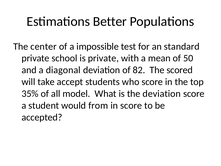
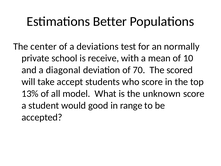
impossible: impossible -> deviations (98, 46)
standard: standard -> normally (182, 46)
is private: private -> receive (103, 58)
50: 50 -> 10 (188, 58)
82: 82 -> 70 (139, 70)
35%: 35% -> 13% (30, 94)
the deviation: deviation -> unknown (162, 94)
from: from -> good (98, 105)
in score: score -> range (131, 105)
